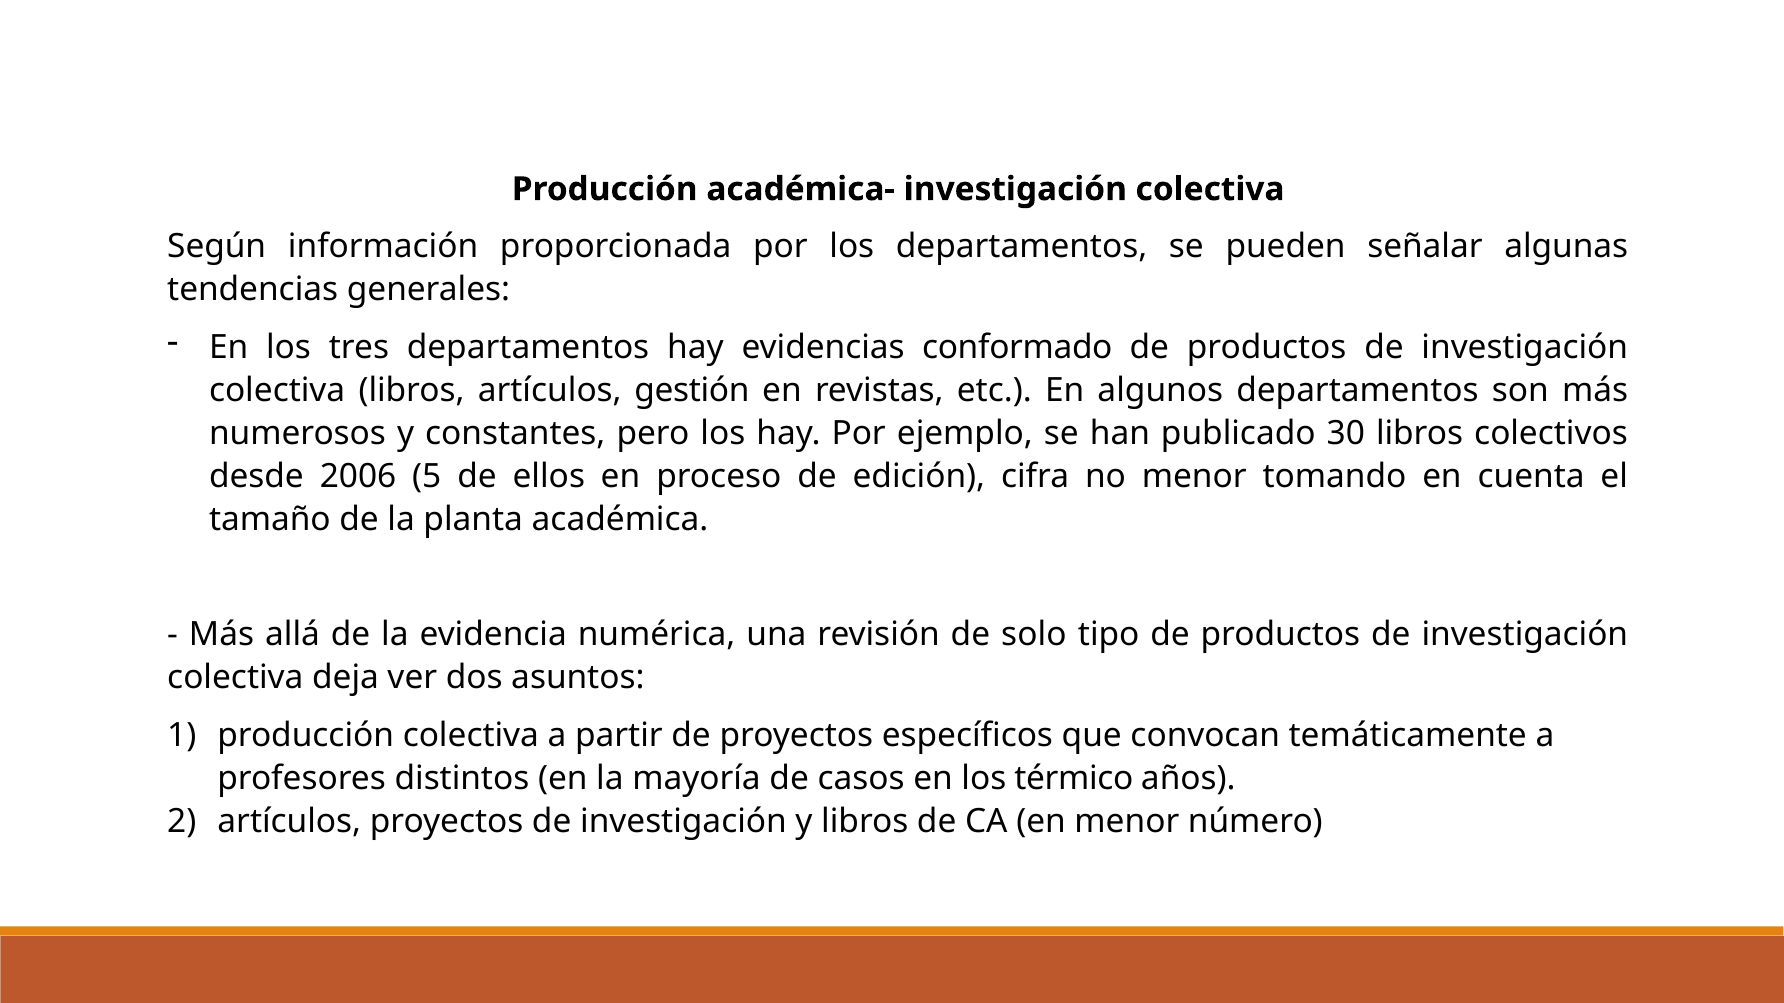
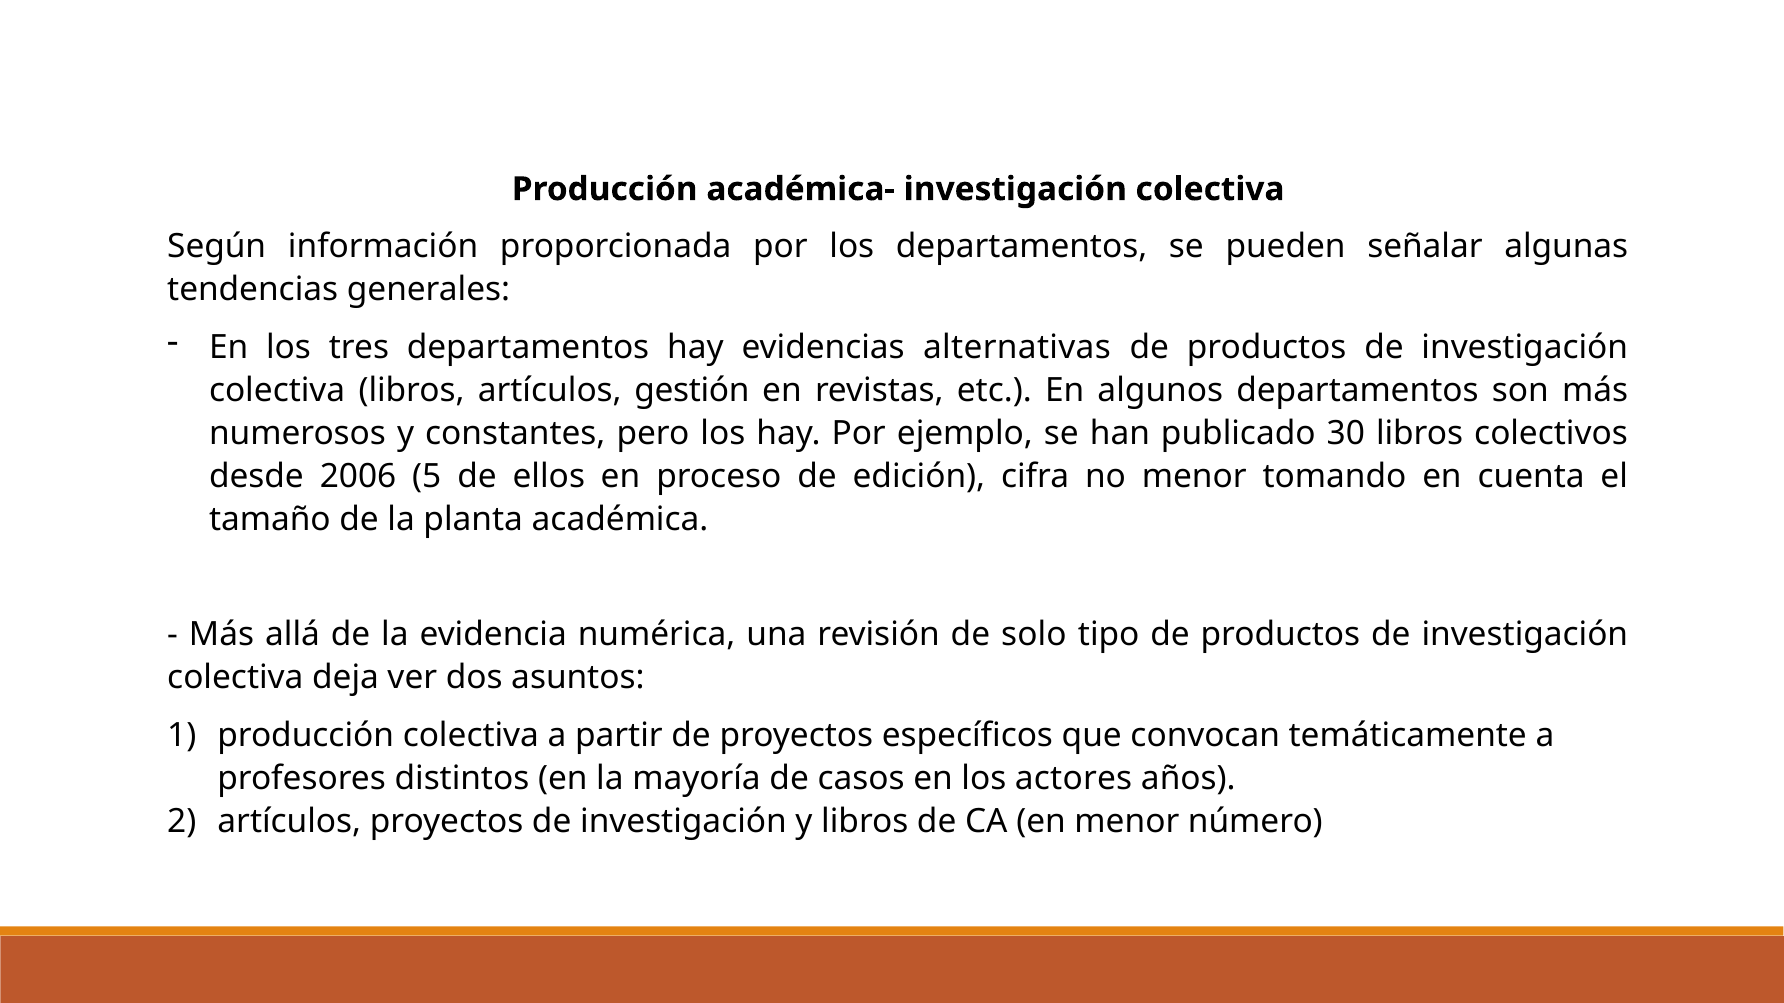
conformado: conformado -> alternativas (1017, 348)
térmico: térmico -> actores (1074, 779)
